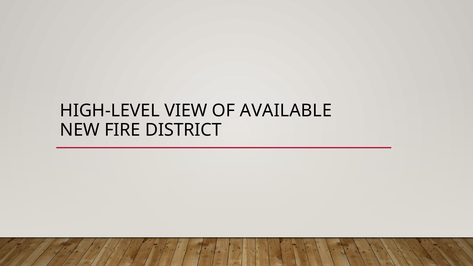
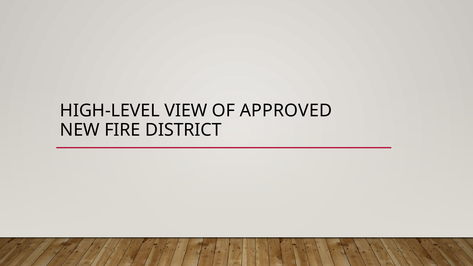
AVAILABLE: AVAILABLE -> APPROVED (286, 111)
